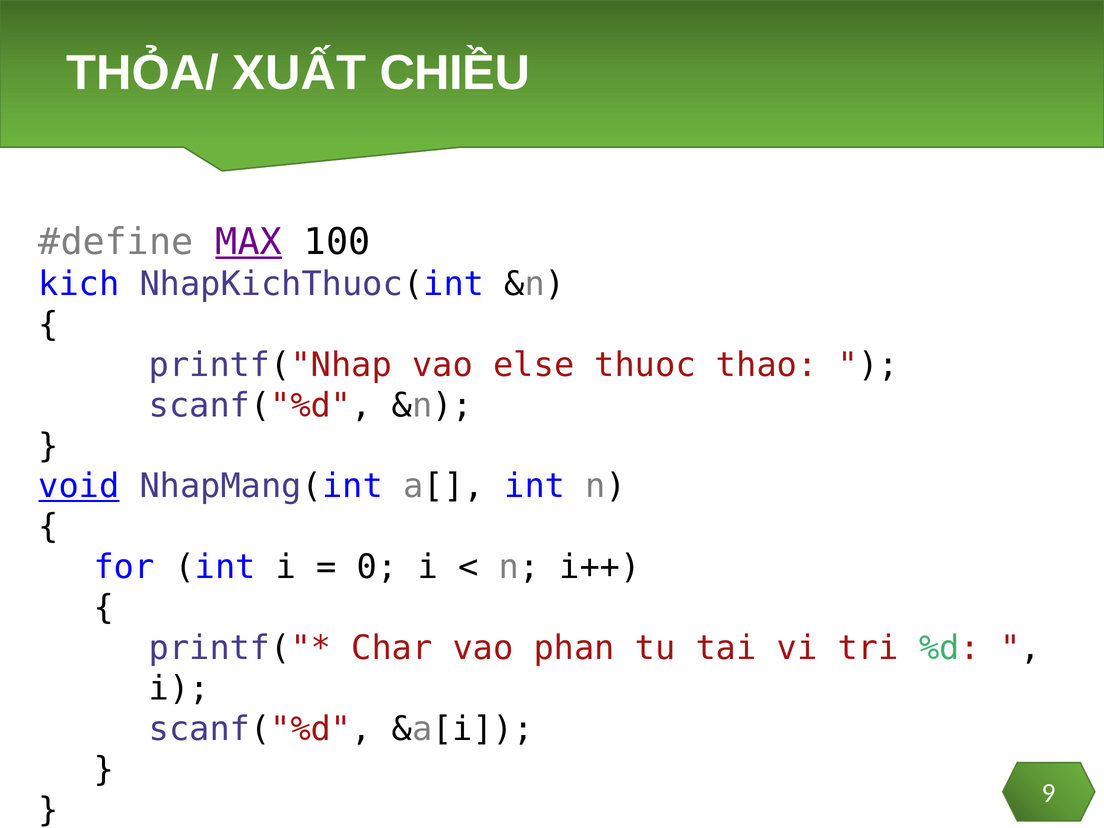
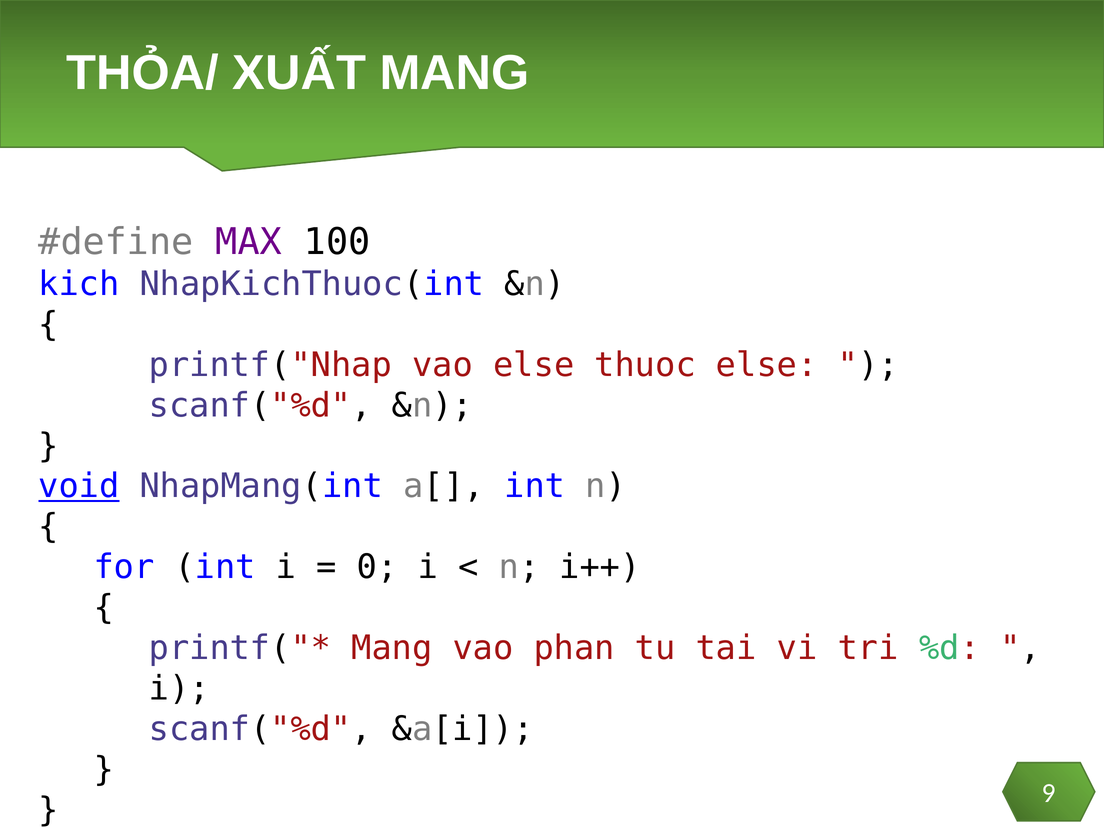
XUẤT CHIỀU: CHIỀU -> MANG (455, 73)
MAX underline: present -> none (249, 242)
thuoc thao: thao -> else (767, 365)
Char: Char -> Mang (392, 648)
